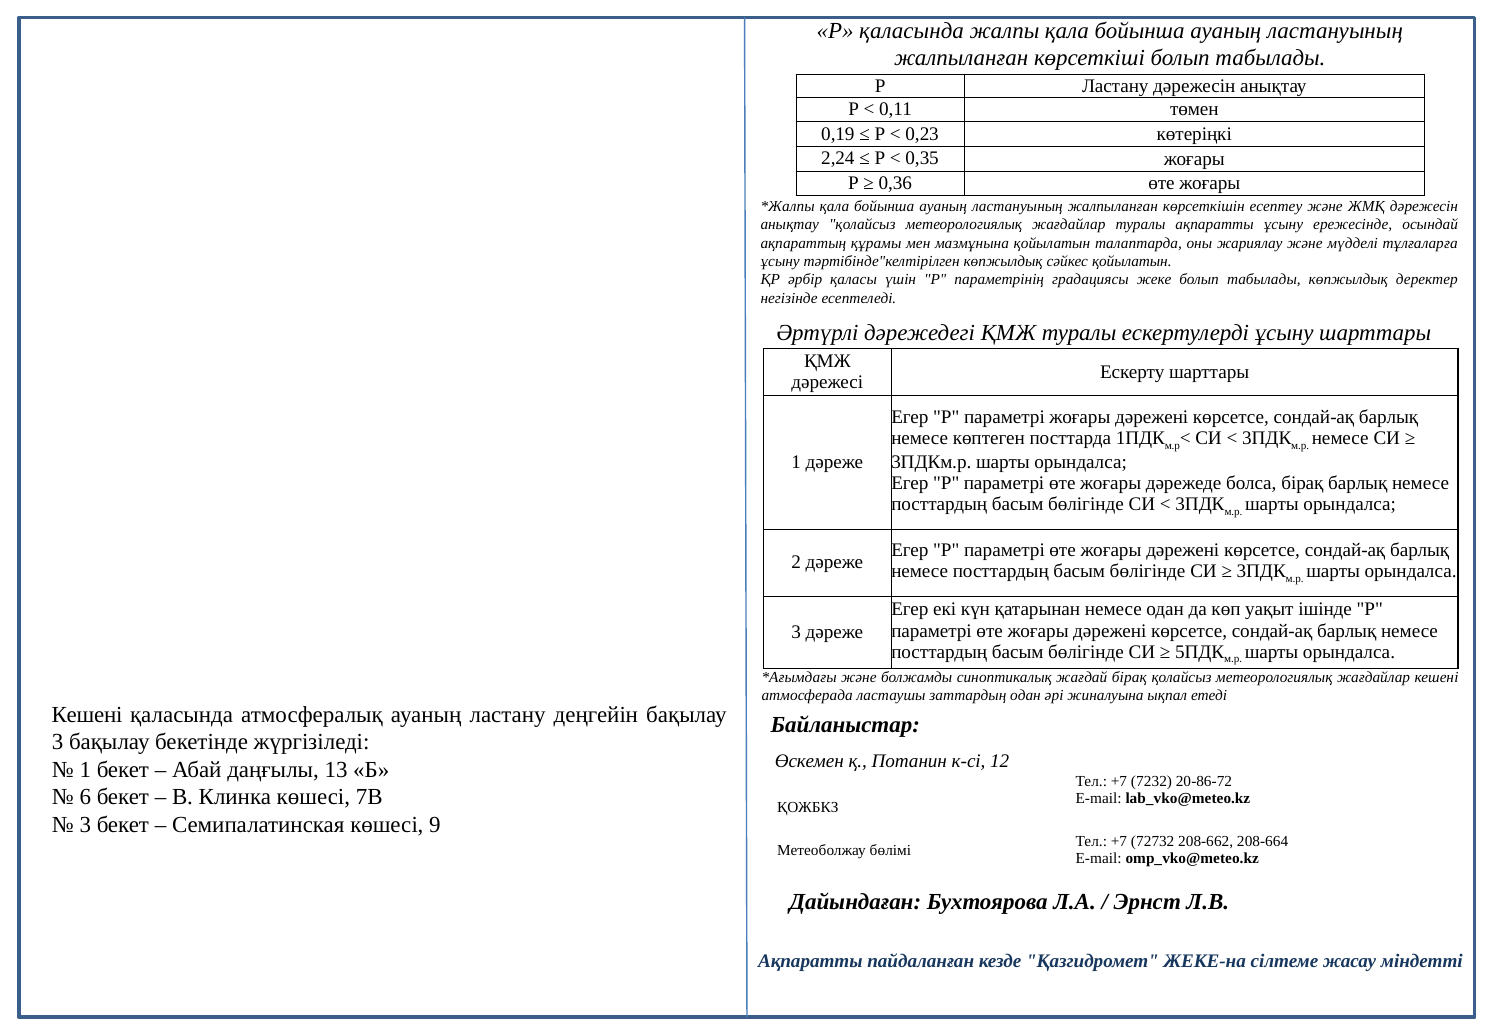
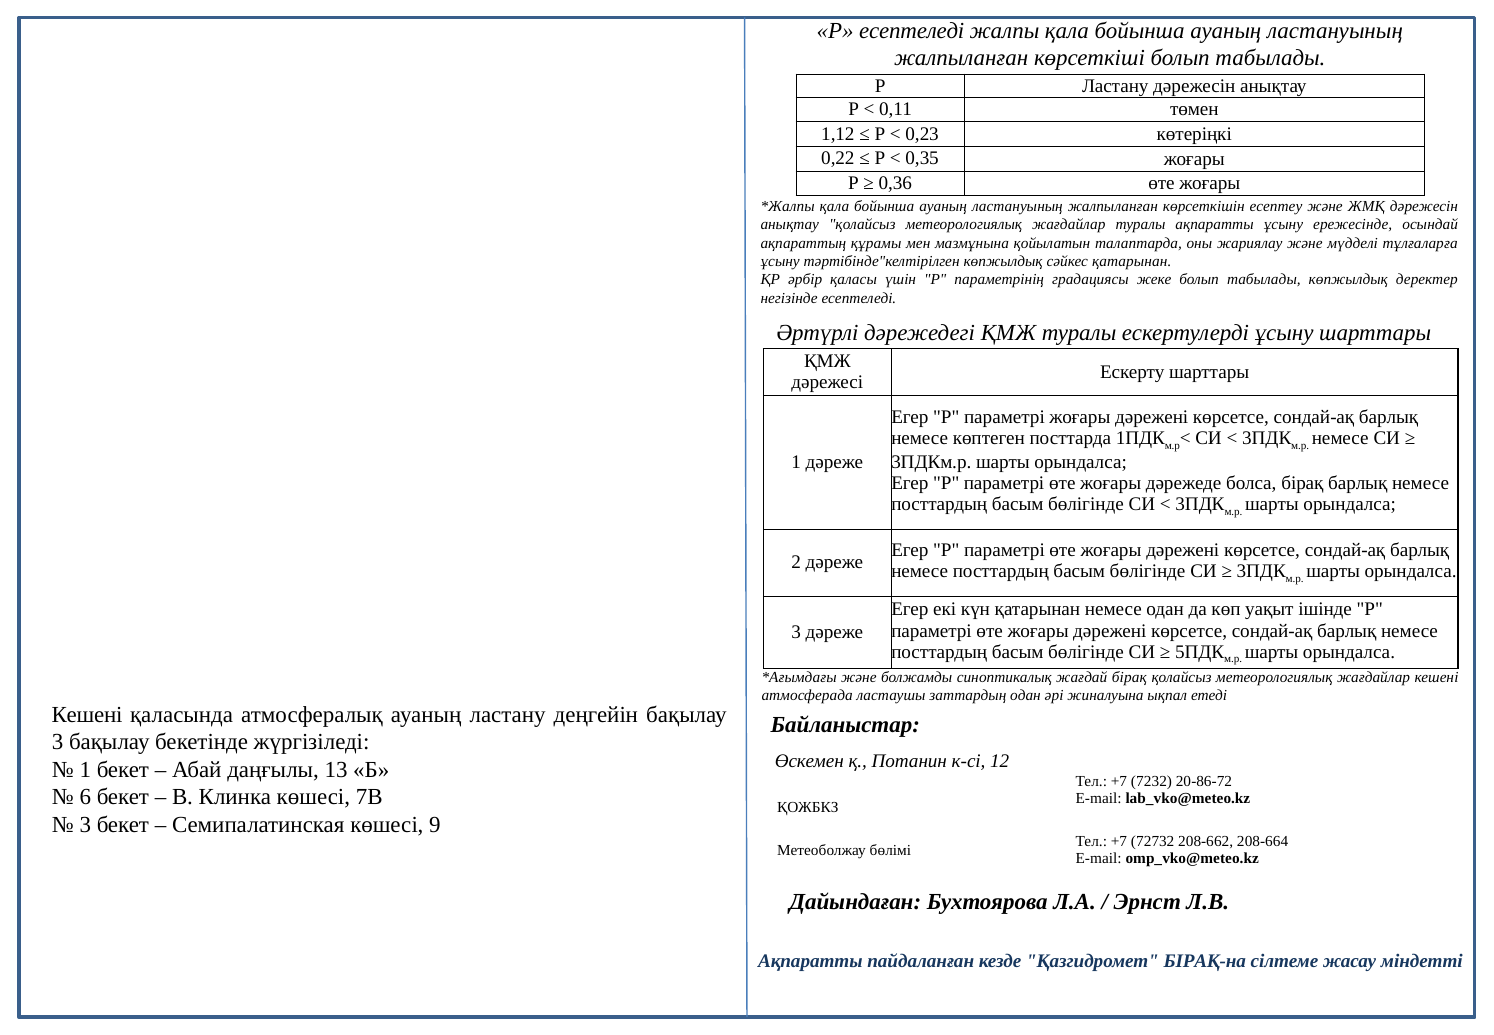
Р қаласында: қаласында -> есептеледі (912, 31)
0,19: 0,19 -> 1,12 (838, 134)
2,24: 2,24 -> 0,22 (838, 159)
сәйкес қойылатын: қойылатын -> қатарынан (1132, 261)
ЖЕКЕ-на: ЖЕКЕ-на -> БІРАҚ-на (1205, 960)
